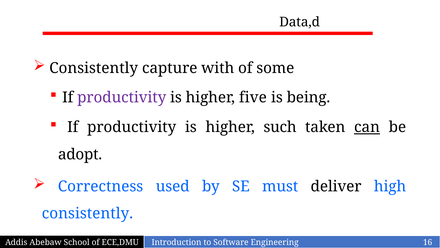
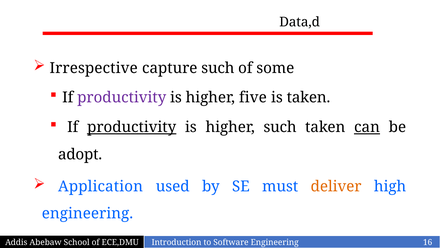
Consistently: Consistently -> Irrespective (94, 68)
capture with: with -> such (218, 68)
is being: being -> taken (308, 97)
productivity underline: none -> present (132, 127)
Correctness: Correctness -> Application (100, 186)
deliver colour: black -> orange (336, 186)
consistently: consistently -> engineering (87, 213)
